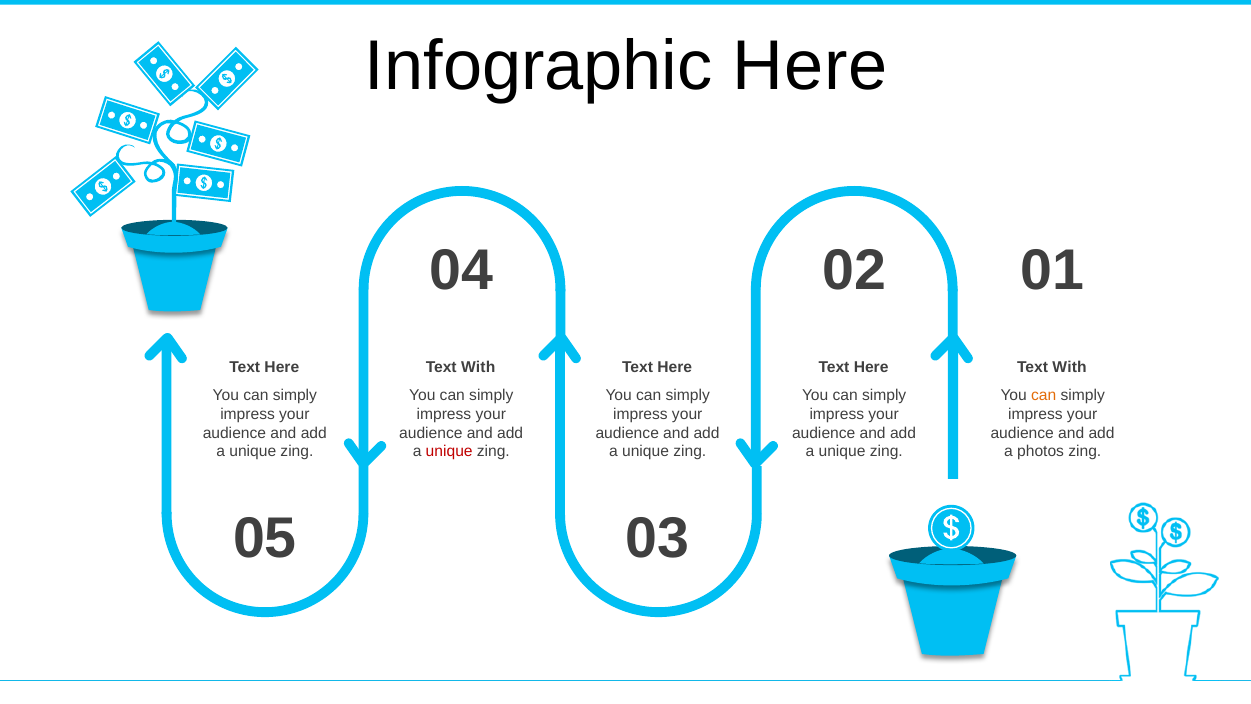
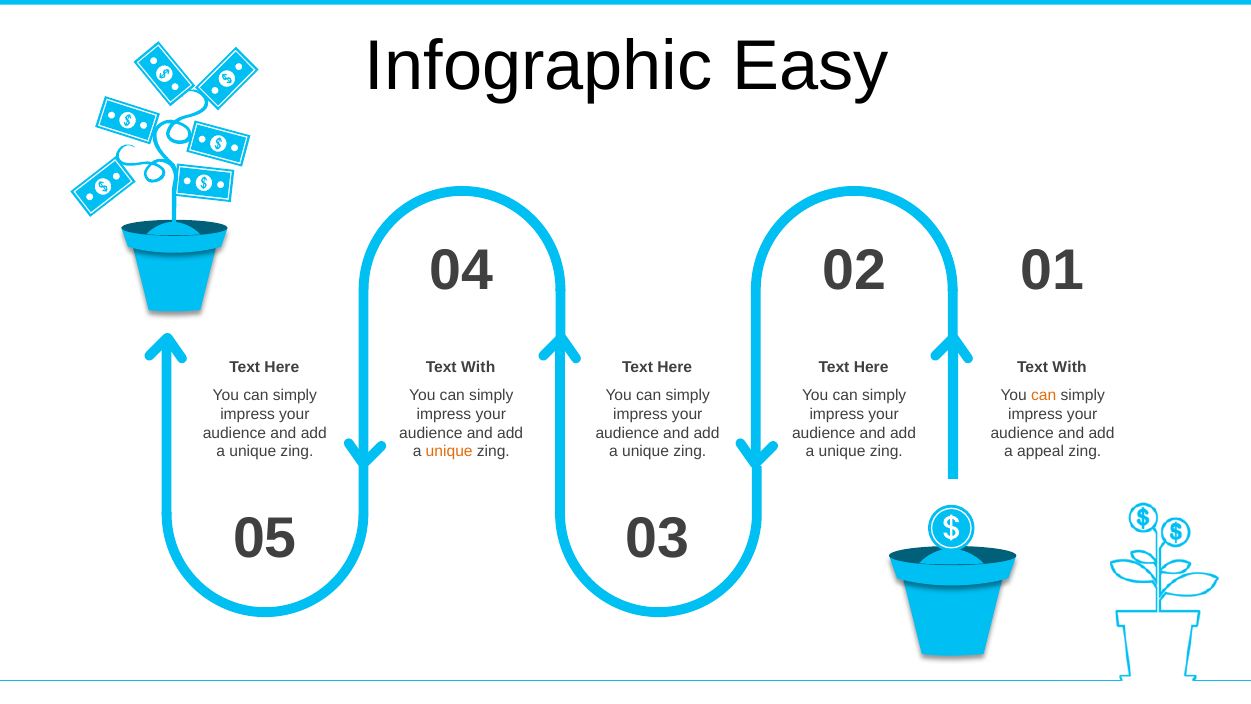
Infographic Here: Here -> Easy (810, 67)
unique colour: red -> orange (449, 451)
photos: photos -> appeal (1041, 451)
